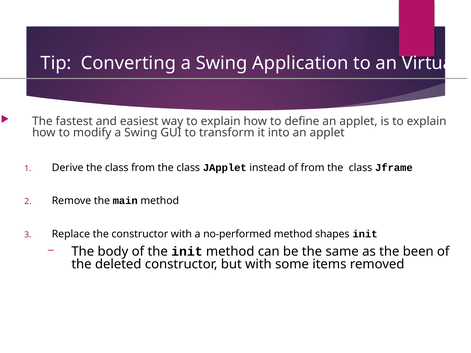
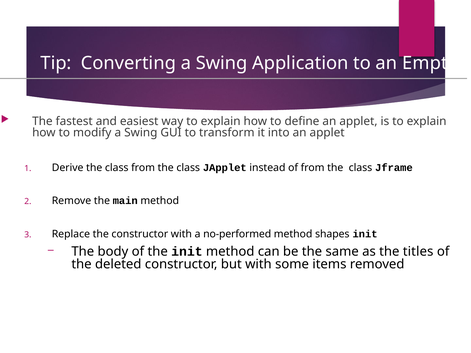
Virtual: Virtual -> Empty (430, 63)
been: been -> titles (418, 252)
